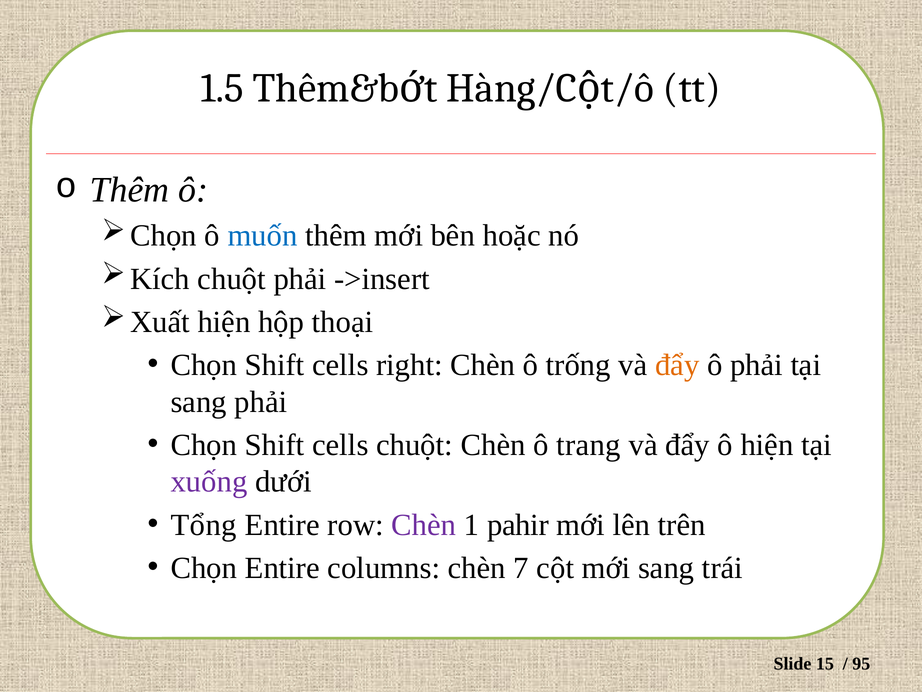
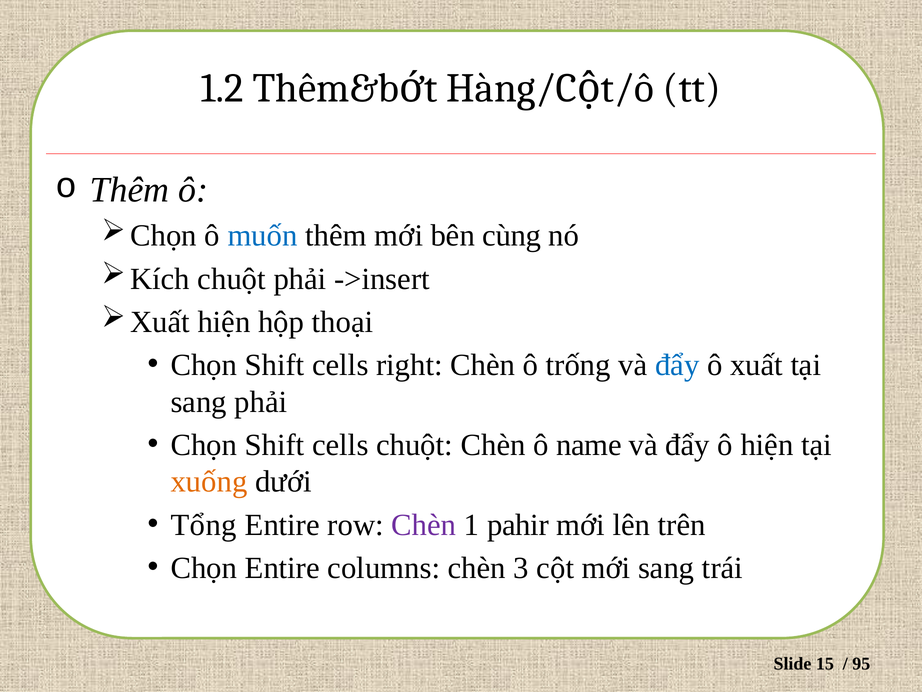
1.5: 1.5 -> 1.2 (222, 88)
hoặc: hoặc -> cùng (512, 236)
đẩy colour: orange -> blue (677, 365)
ô phải: phải -> xuất (756, 365)
trang: trang -> name (589, 445)
xuống colour: purple -> orange (209, 481)
7: 7 -> 3 (521, 567)
